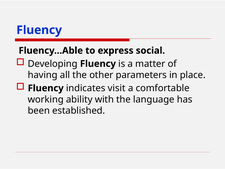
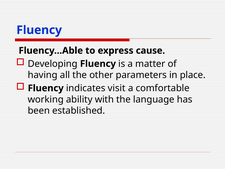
social: social -> cause (150, 51)
